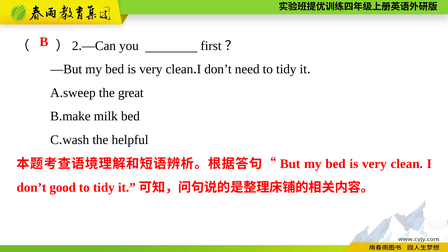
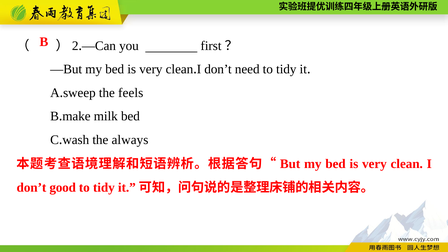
great: great -> feels (131, 93)
helpful: helpful -> always (130, 140)
